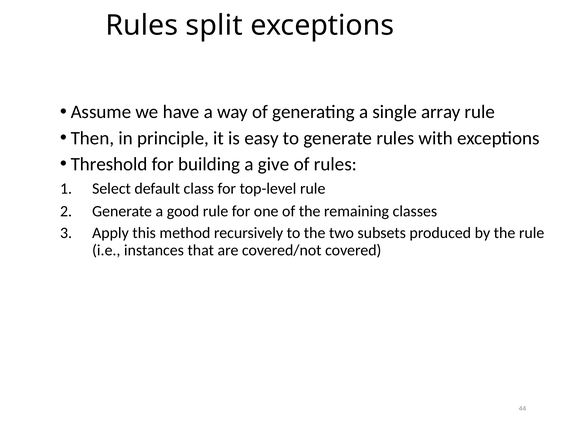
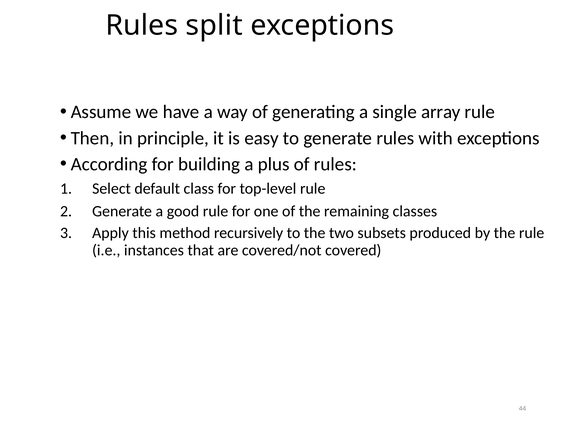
Threshold: Threshold -> According (109, 164)
give: give -> plus (274, 164)
